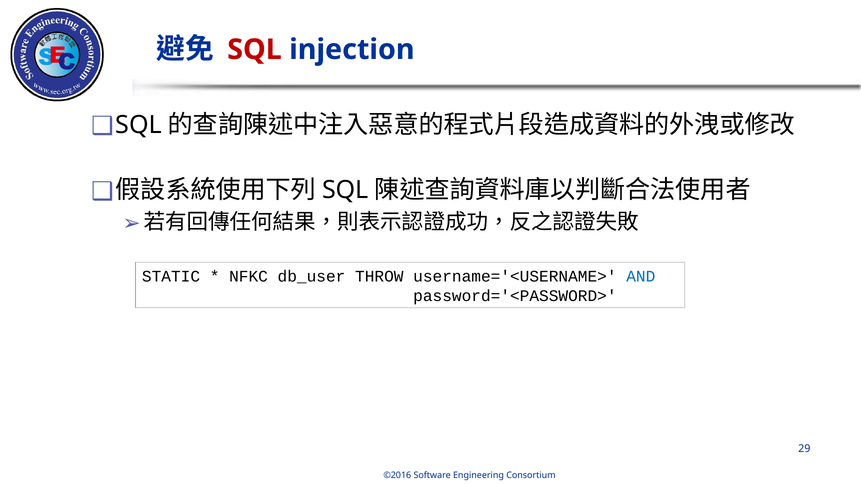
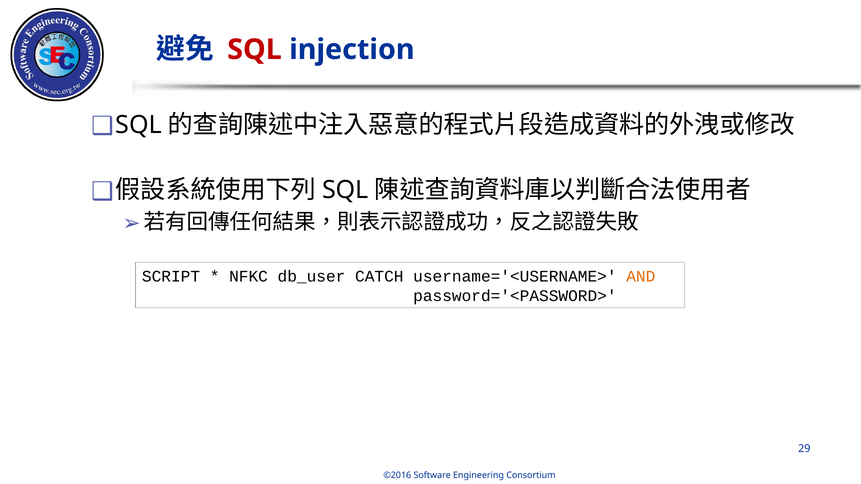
STATIC: STATIC -> SCRIPT (171, 277)
THROW: THROW -> CATCH (379, 277)
AND colour: blue -> orange (641, 277)
